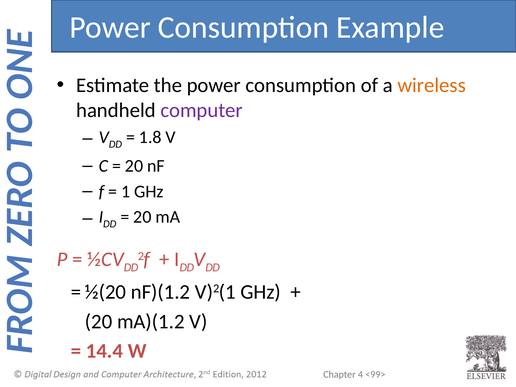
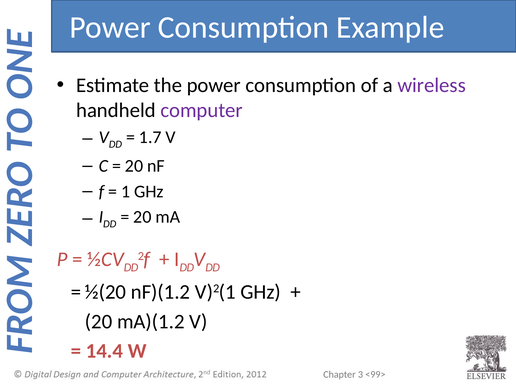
wireless colour: orange -> purple (432, 85)
1.8: 1.8 -> 1.7 (150, 137)
4: 4 -> 3 (361, 375)
